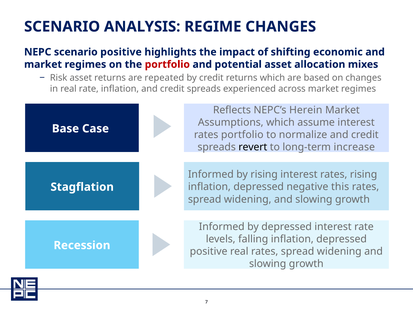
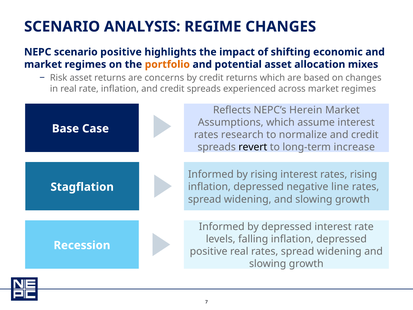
portfolio colour: red -> orange (167, 64)
repeated: repeated -> concerns (164, 78)
rates portfolio: portfolio -> research (242, 135)
this: this -> line (340, 187)
